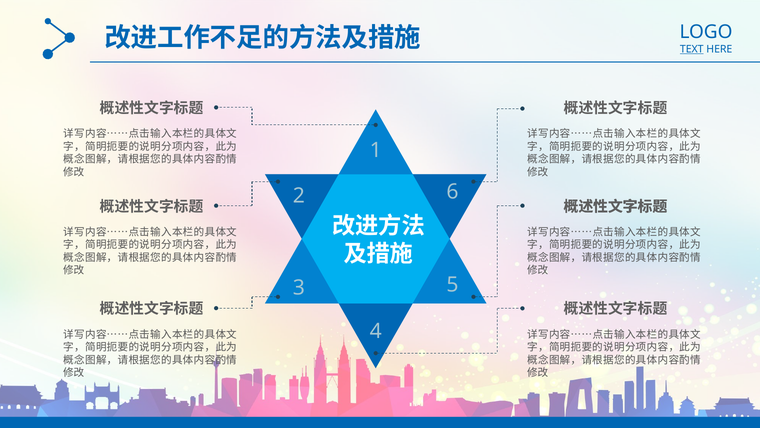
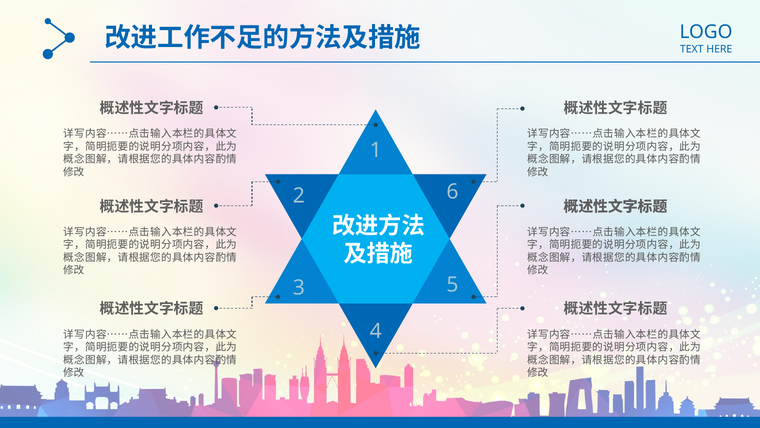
TEXT underline: present -> none (692, 49)
